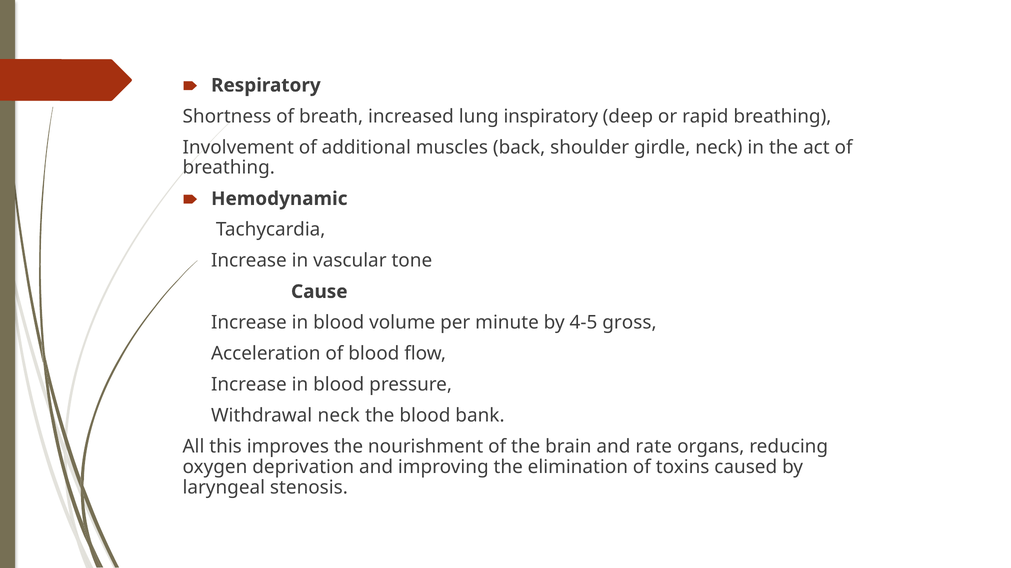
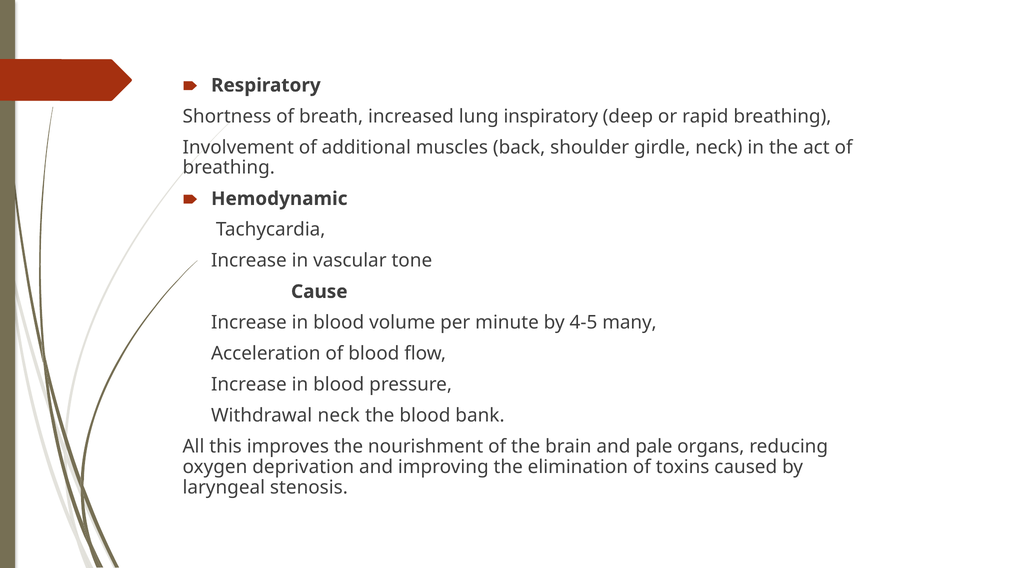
gross: gross -> many (630, 323)
rate: rate -> pale (654, 447)
